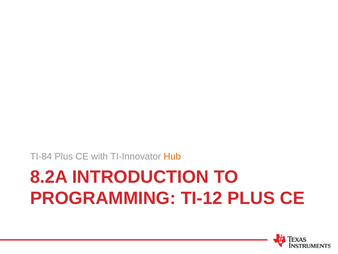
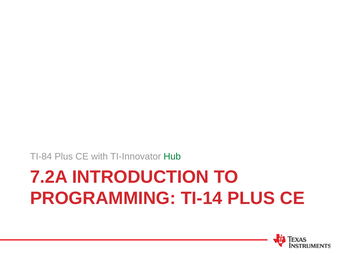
Hub colour: orange -> green (172, 156)
8.2A: 8.2A -> 7.2A (49, 177)
TI-12: TI-12 -> TI-14 (202, 198)
